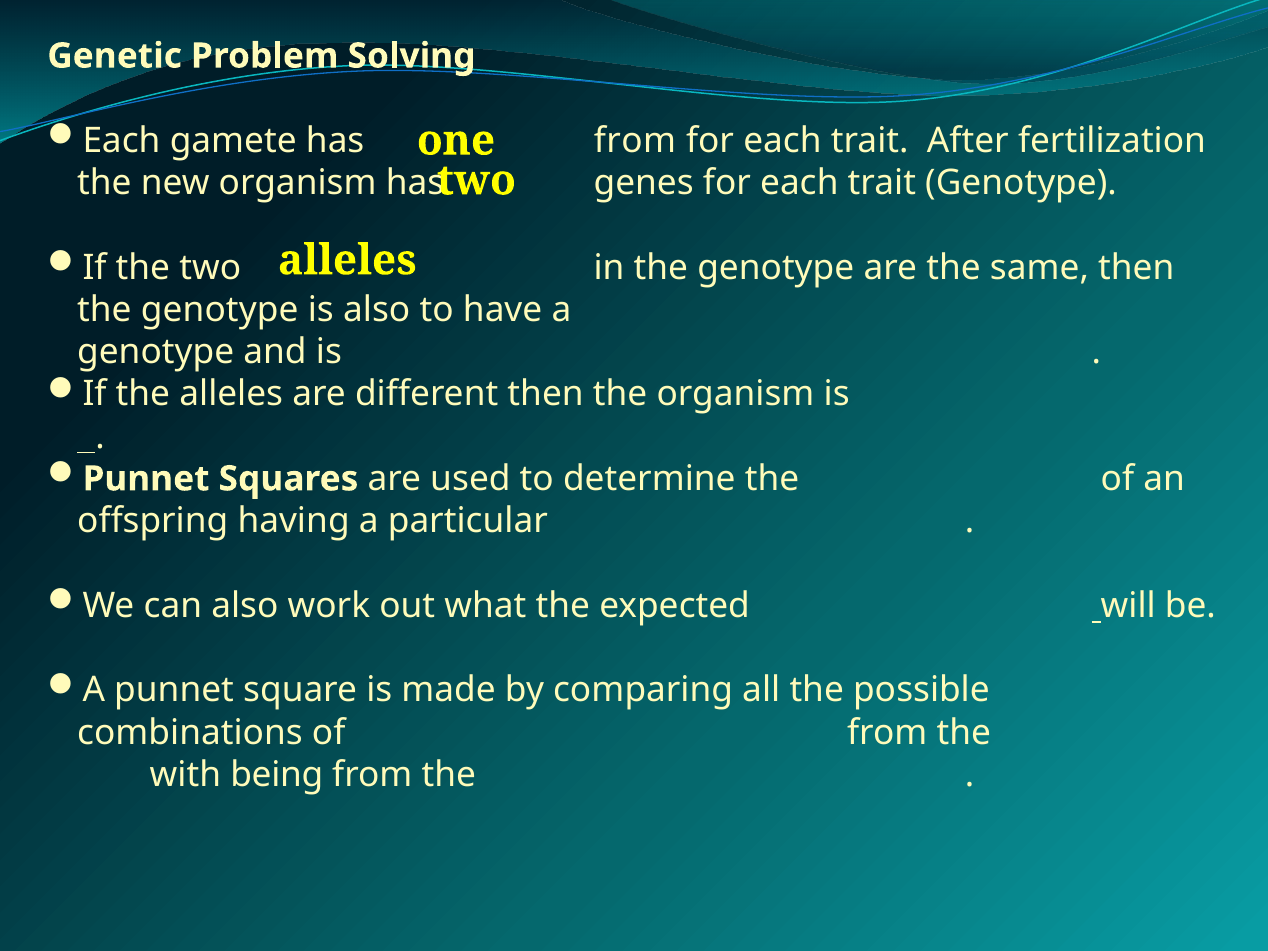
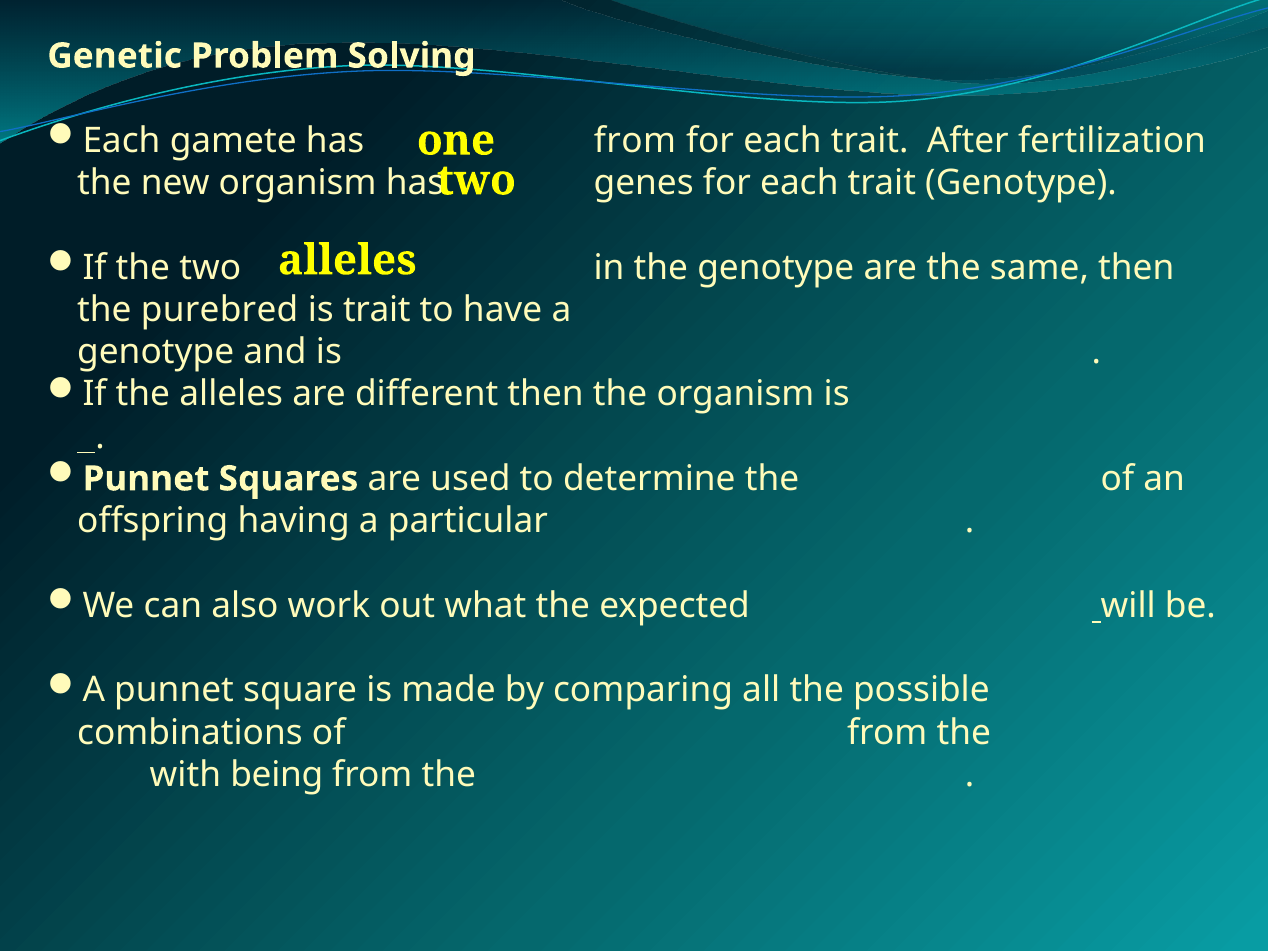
genotype: genotype -> purebred (220, 310)
is also: also -> trait (377, 310)
